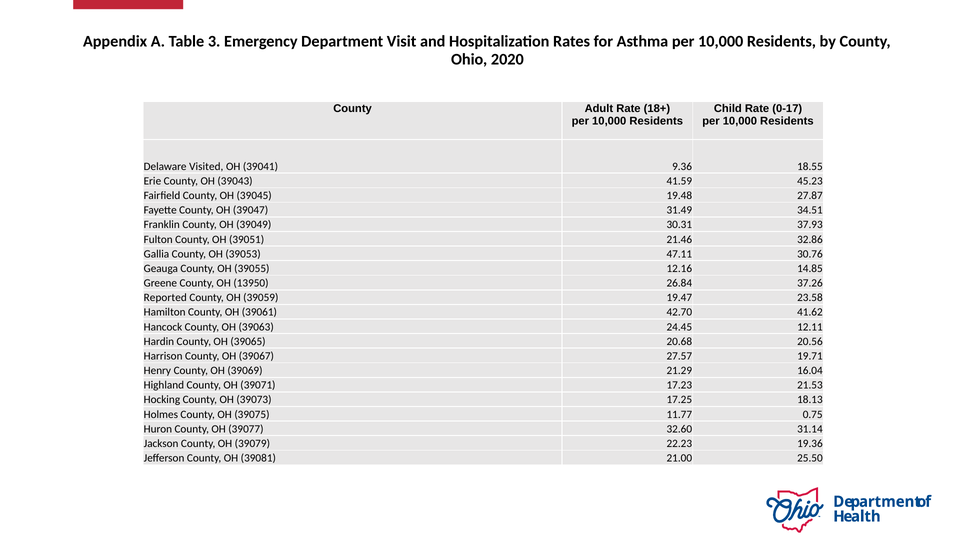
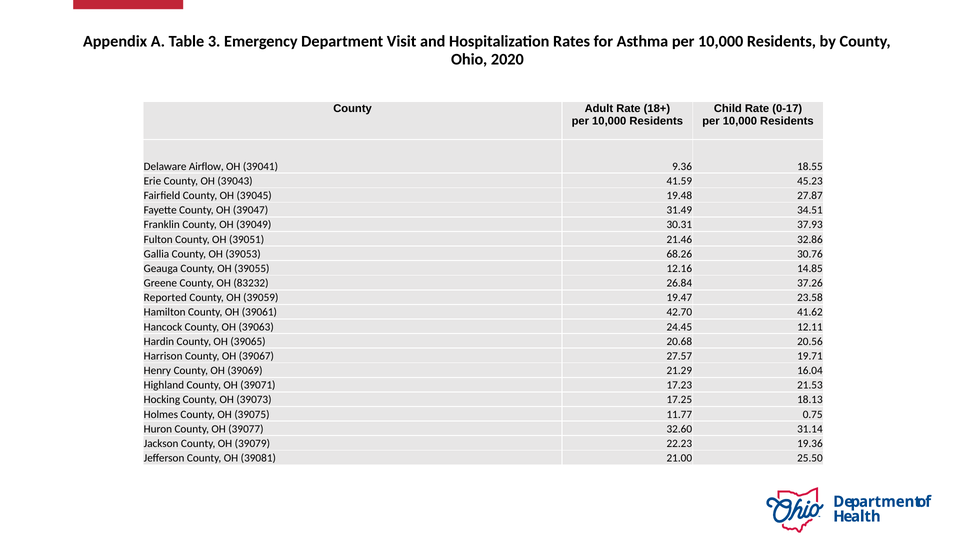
Visited: Visited -> Airflow (206, 167)
47.11: 47.11 -> 68.26 (679, 254)
13950: 13950 -> 83232 (251, 283)
